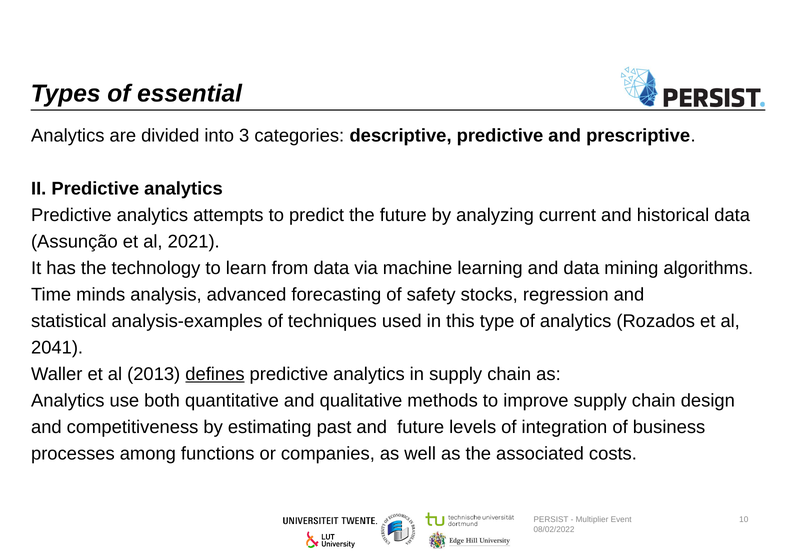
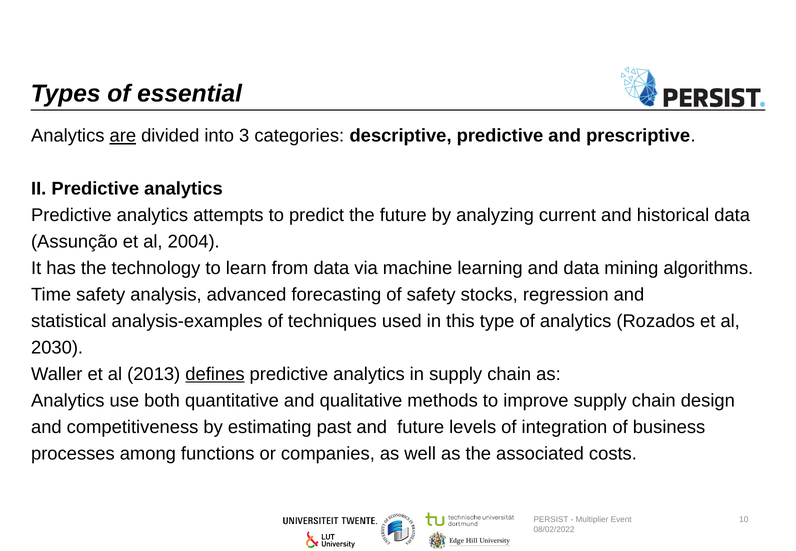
are underline: none -> present (123, 136)
2021: 2021 -> 2004 (194, 242)
Time minds: minds -> safety (101, 295)
2041: 2041 -> 2030 (57, 348)
